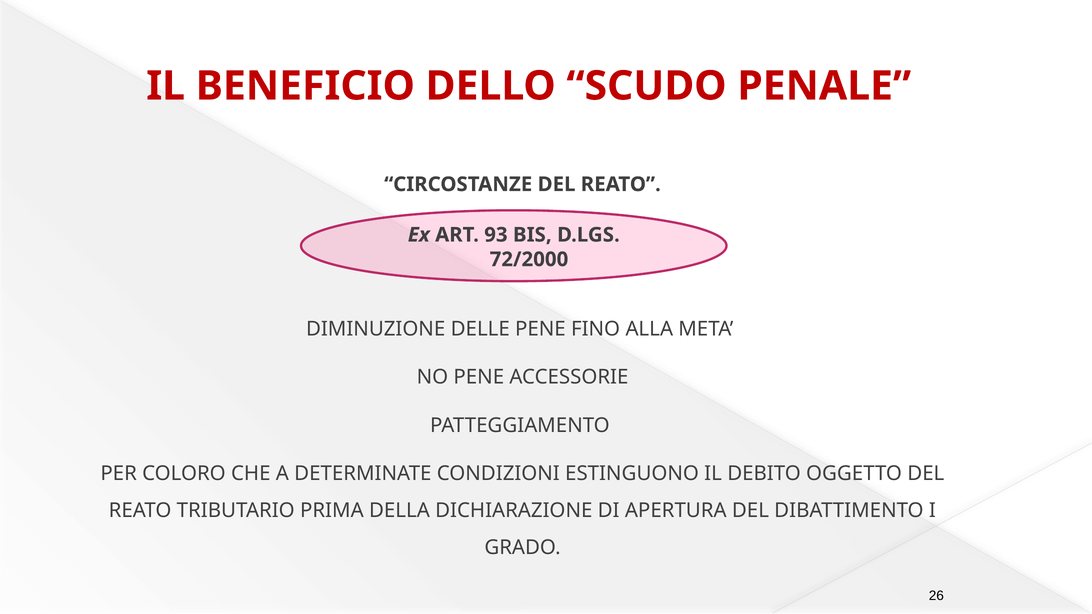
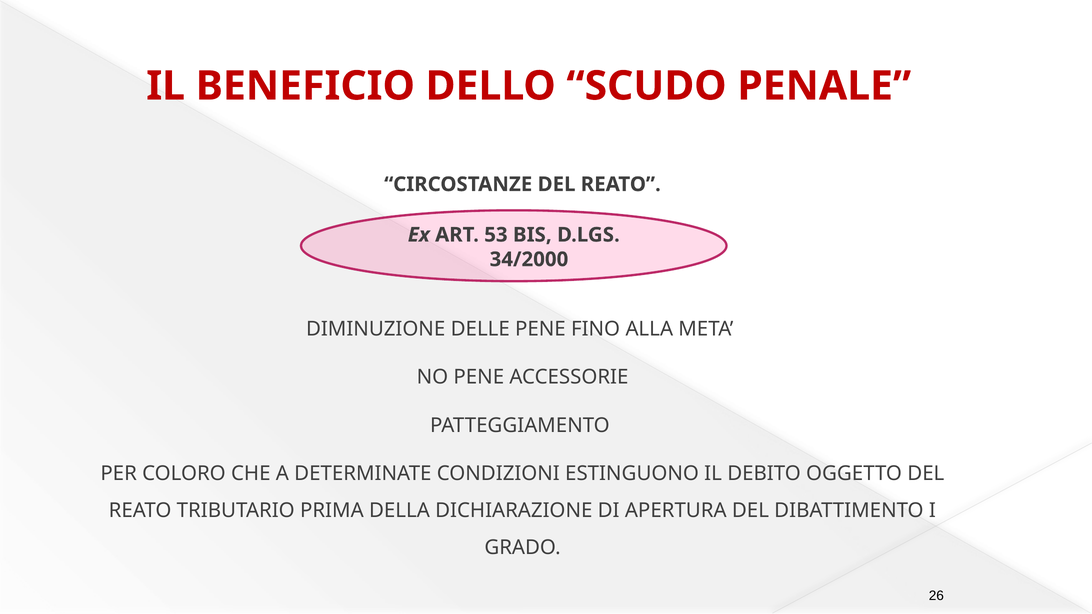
93: 93 -> 53 (496, 235)
72/2000: 72/2000 -> 34/2000 (529, 259)
